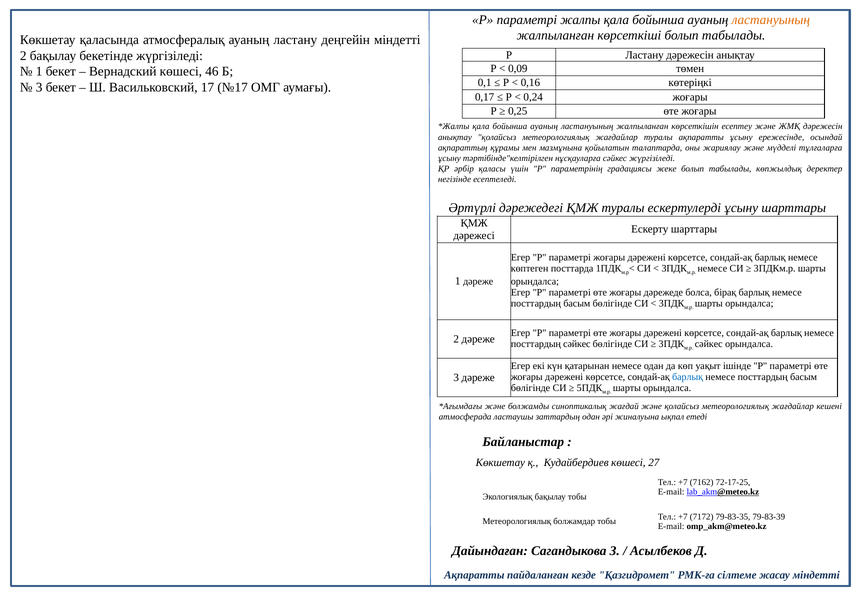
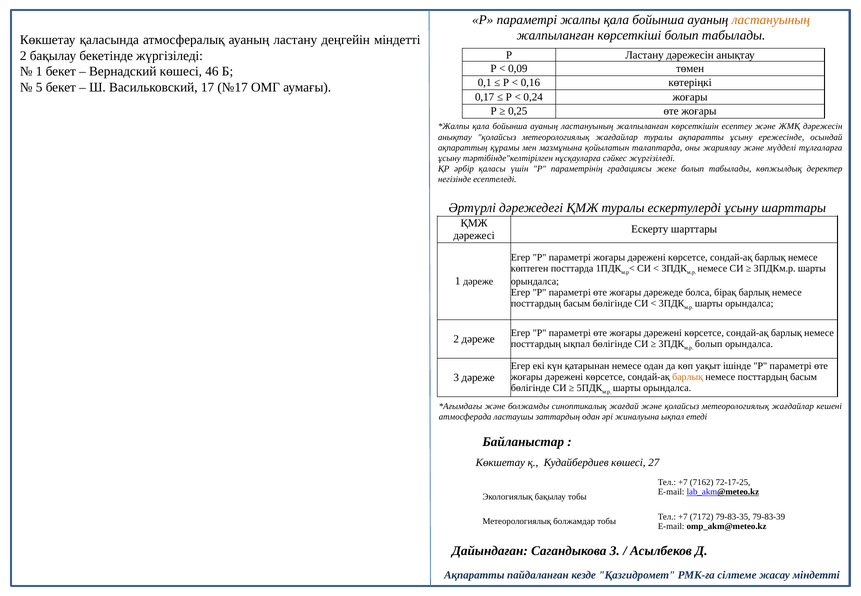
3: 3 -> 5 (39, 87)
посттардың сәйкес: сәйкес -> ықпал (577, 344)
сәйкес: сәйкес -> болып (709, 344)
барлық colour: blue -> orange (688, 377)
